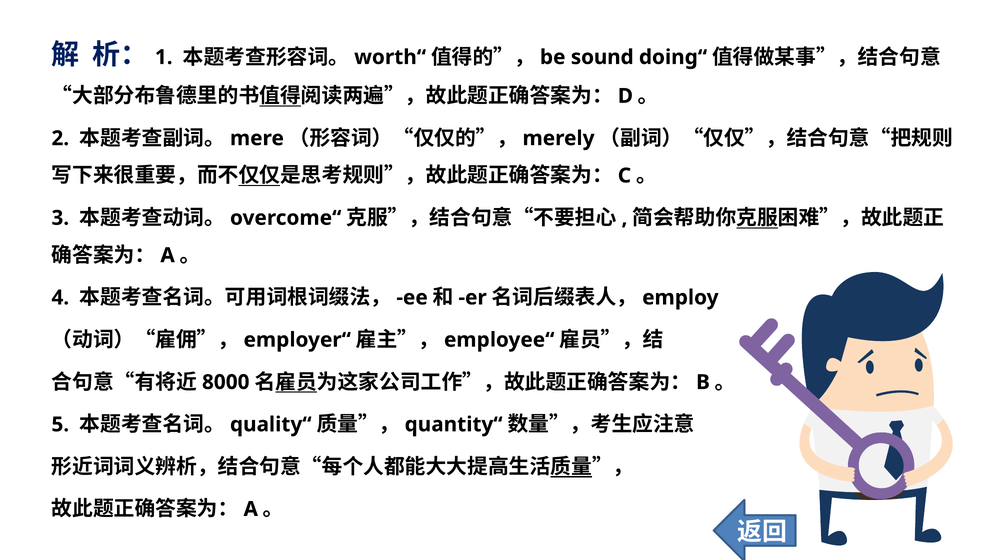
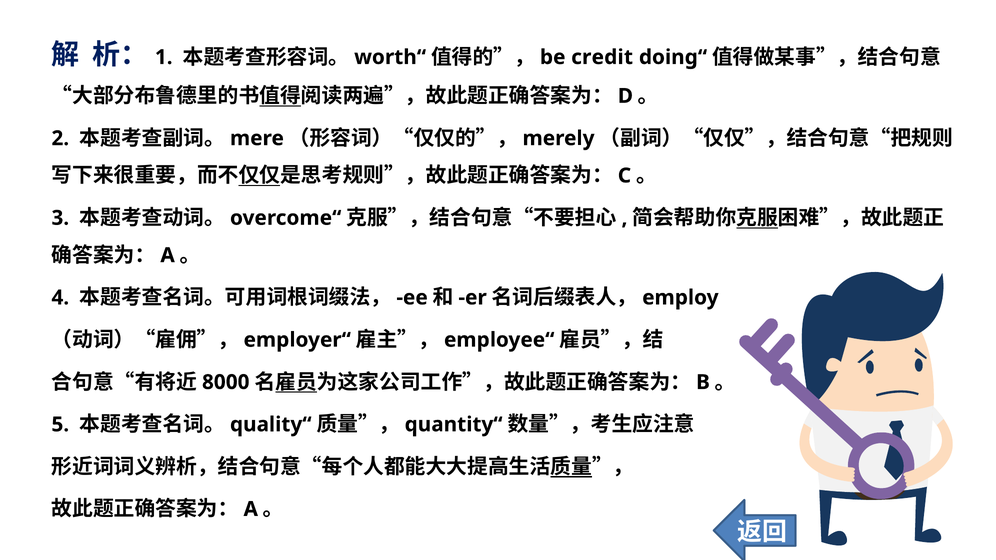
sound: sound -> credit (602, 57)
